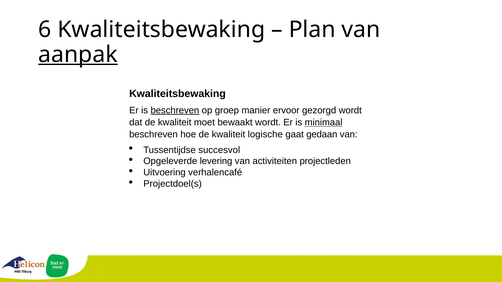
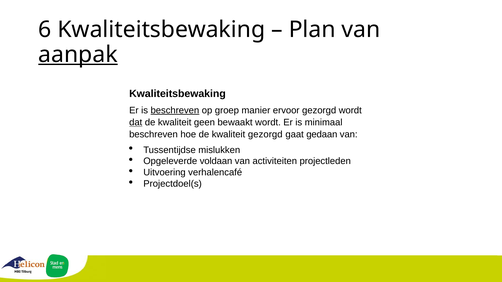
dat underline: none -> present (136, 123)
moet: moet -> geen (204, 123)
minimaal underline: present -> none (324, 123)
kwaliteit logische: logische -> gezorgd (265, 135)
succesvol: succesvol -> mislukken (219, 150)
levering: levering -> voldaan (216, 161)
